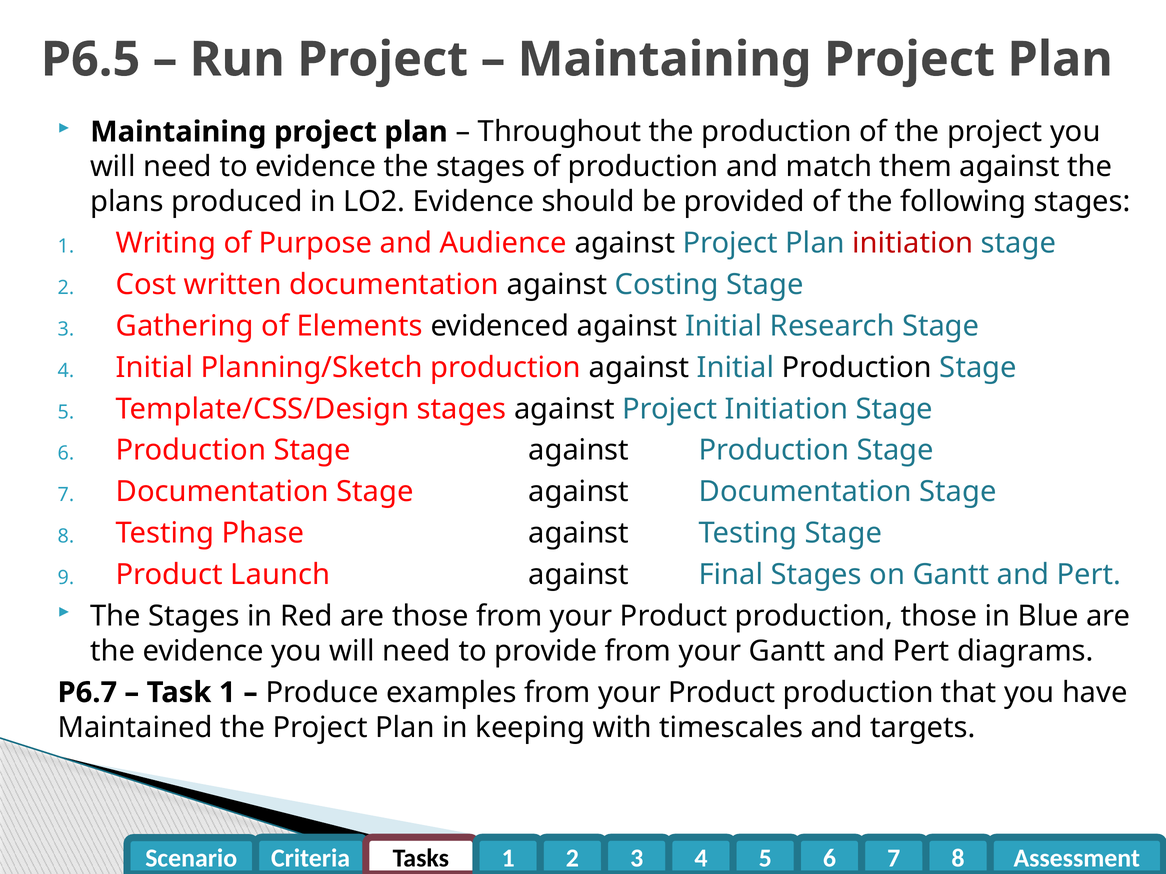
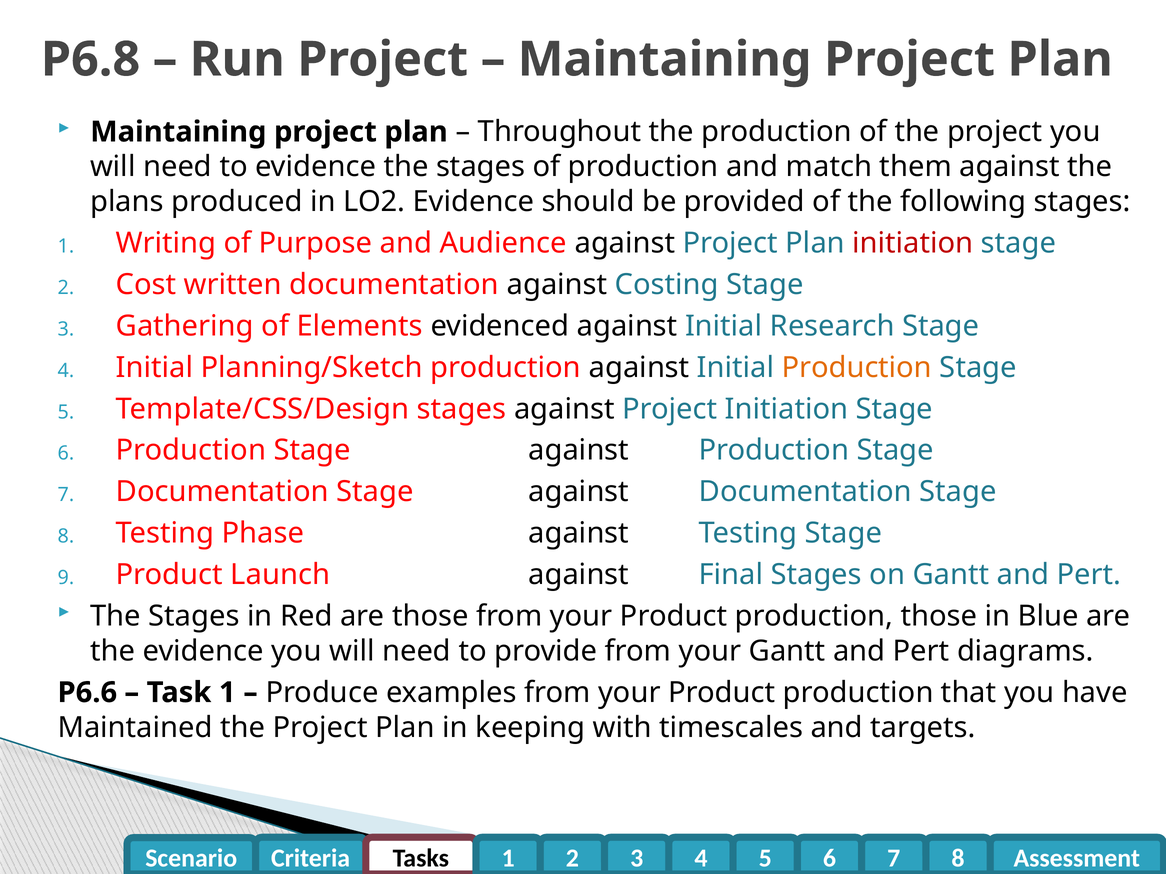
P6.5: P6.5 -> P6.8 (91, 60)
Production colour: black -> orange (857, 368)
P6.7: P6.7 -> P6.6 (87, 693)
